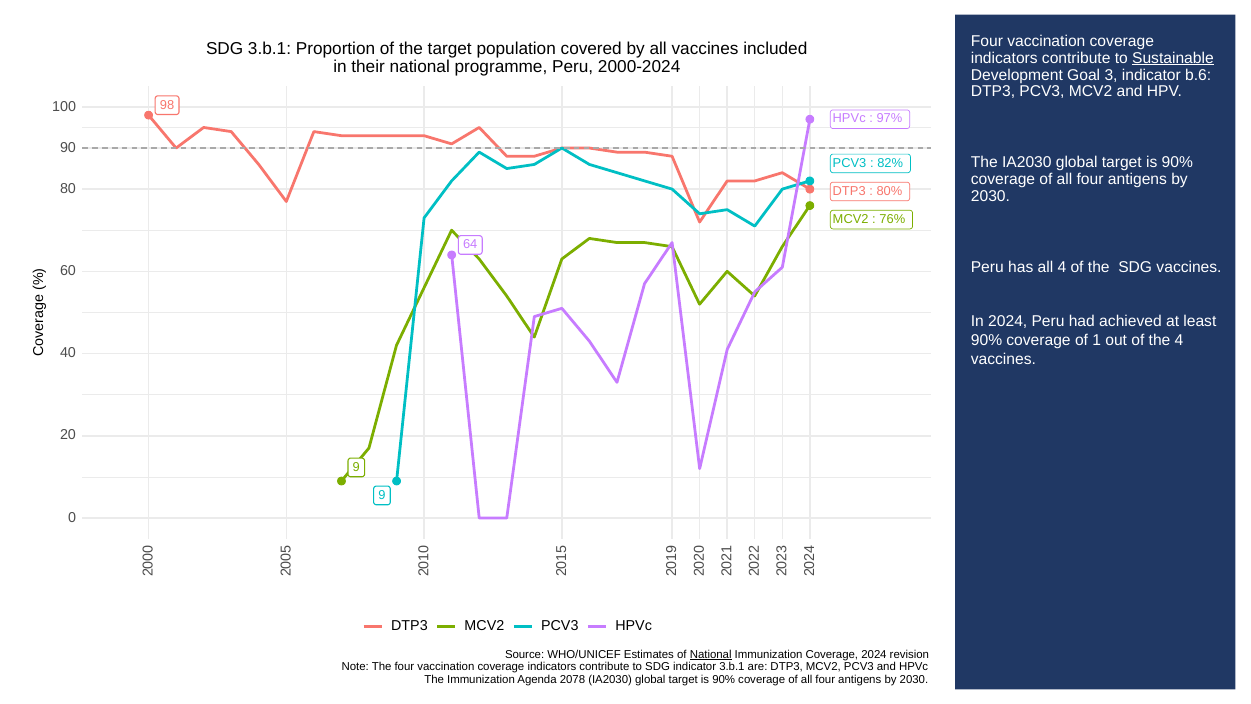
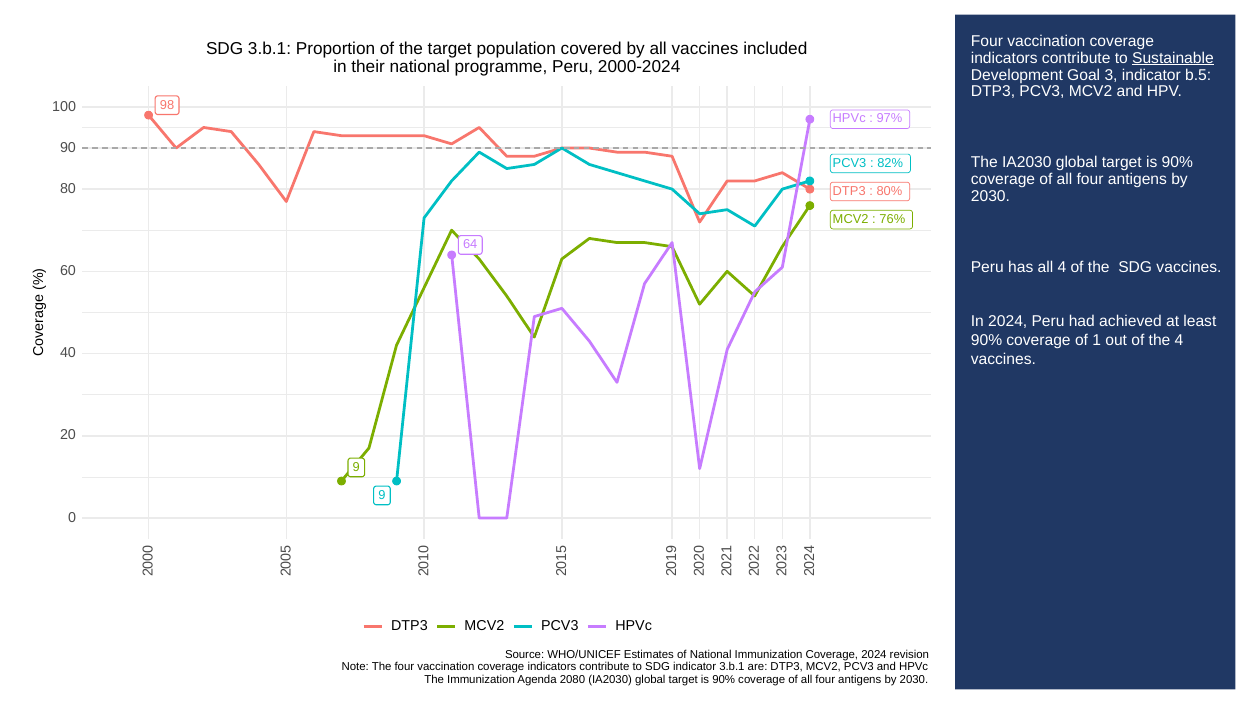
b.6: b.6 -> b.5 (1198, 75)
National underline: present -> none (711, 654)
2078: 2078 -> 2080 (573, 679)
